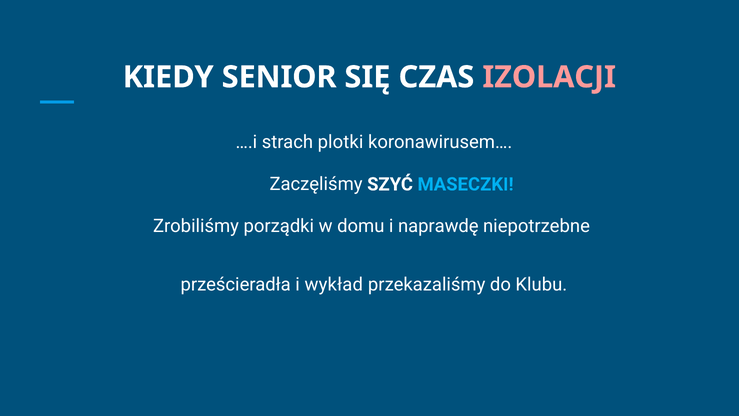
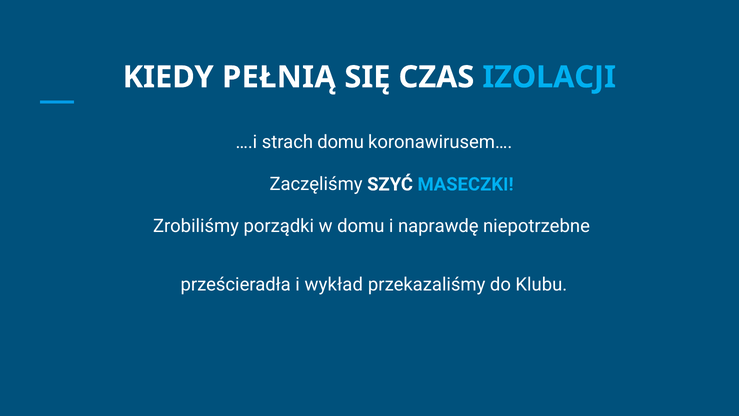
SENIOR: SENIOR -> PEŁNIĄ (279, 77)
IZOLACJI colour: pink -> light blue (549, 77)
strach plotki: plotki -> domu (341, 142)
